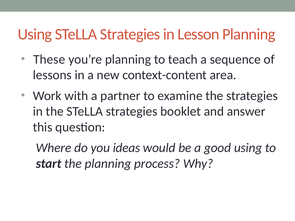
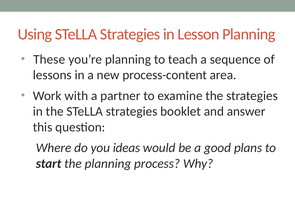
context-content: context-content -> process-content (165, 75)
good using: using -> plans (248, 148)
